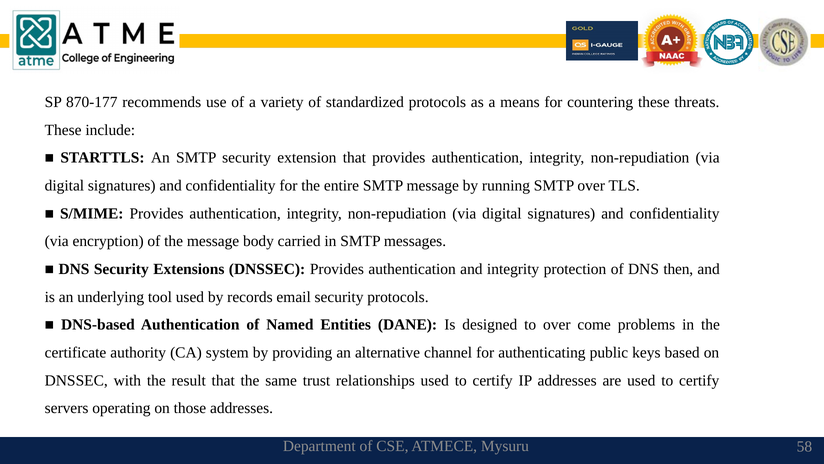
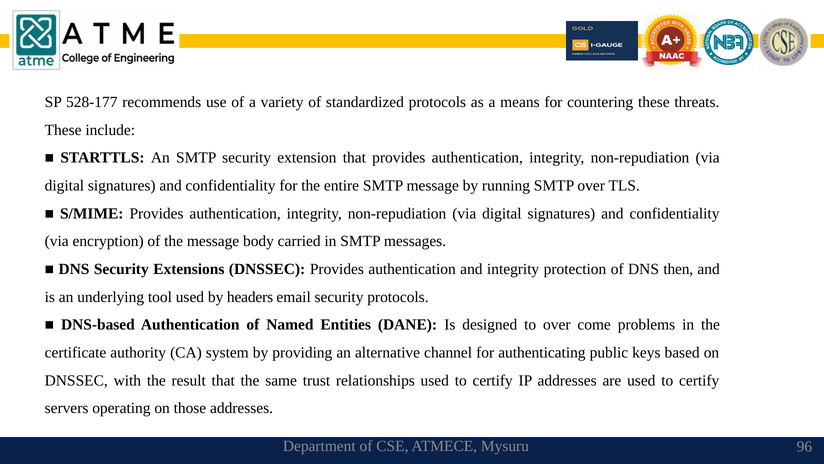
870-177: 870-177 -> 528-177 (92, 102)
records: records -> headers (250, 297)
58: 58 -> 96 (804, 446)
